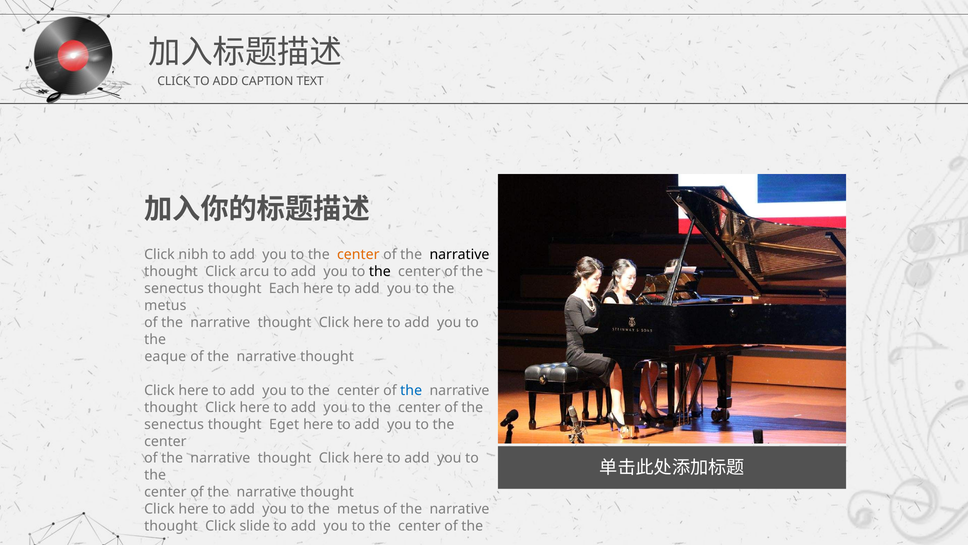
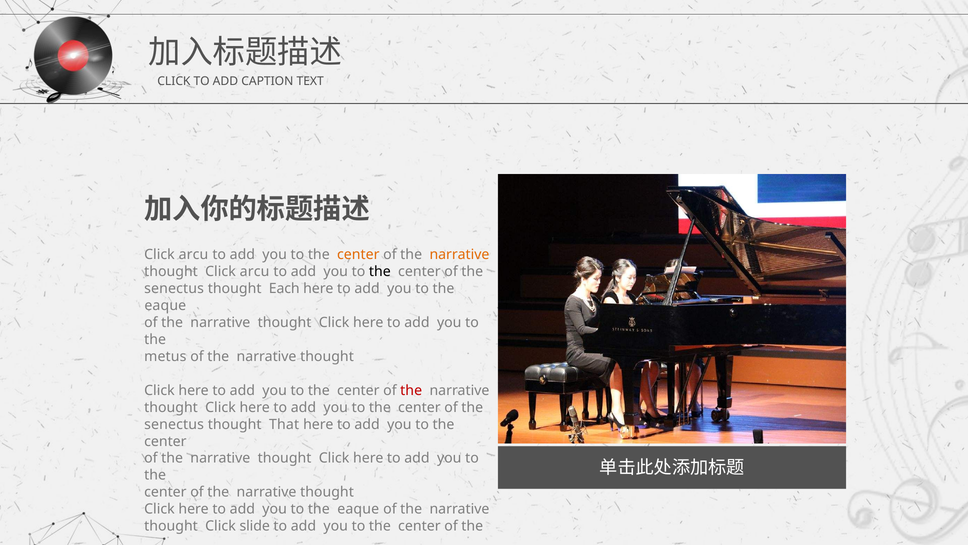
nibh: nibh -> arcu (193, 255)
narrative colour: black -> orange (459, 255)
metus: metus -> eaque (165, 305)
eaque: eaque -> metus (165, 356)
the colour: blue -> red (411, 390)
Eget: Eget -> That (284, 424)
metus: metus -> eaque (358, 509)
